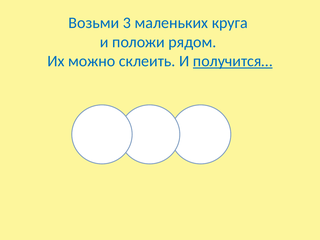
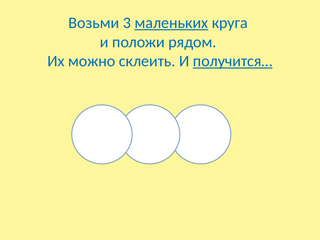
маленьких underline: none -> present (171, 23)
